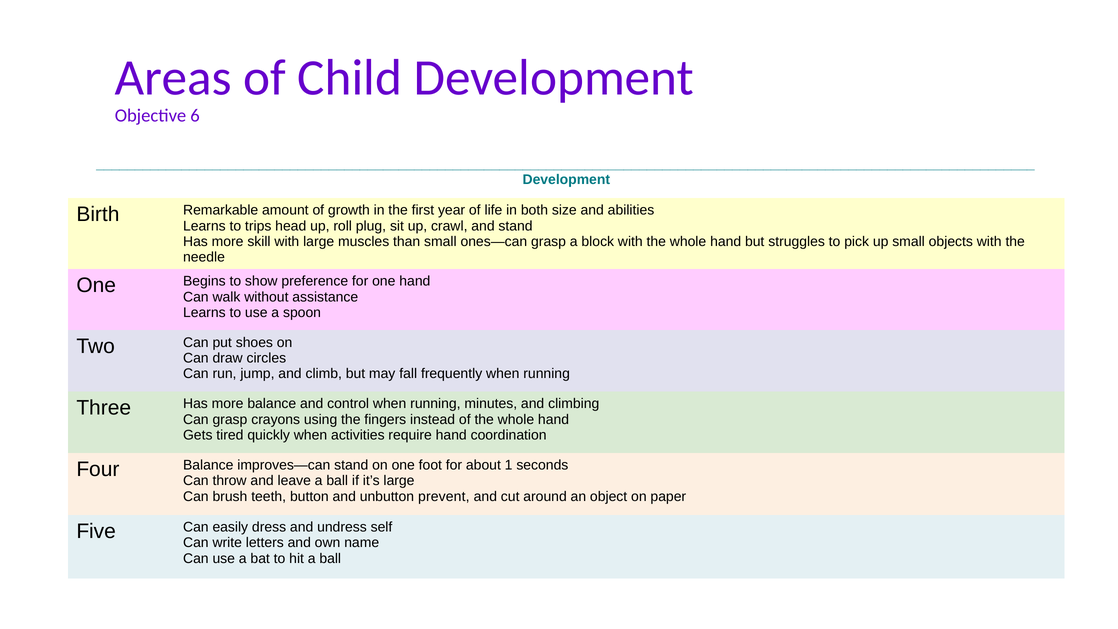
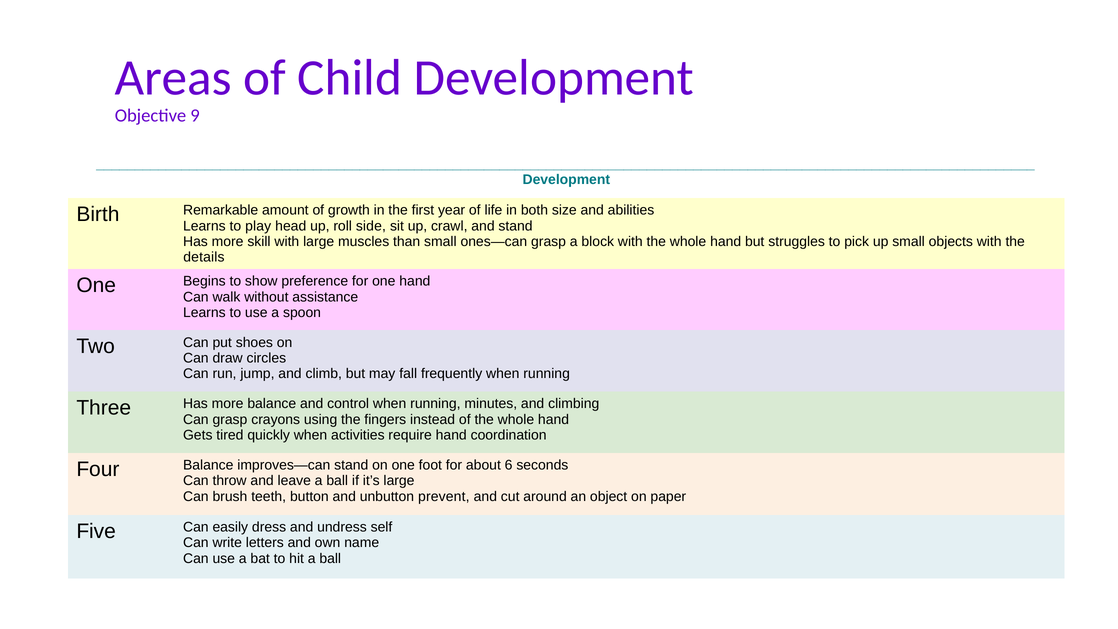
6: 6 -> 9 (195, 116)
trips: trips -> play (258, 226)
plug: plug -> side (371, 226)
needle: needle -> details (204, 257)
1: 1 -> 6 (509, 465)
